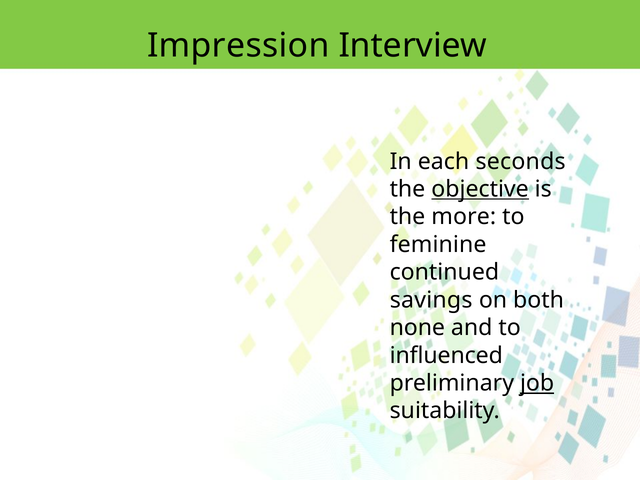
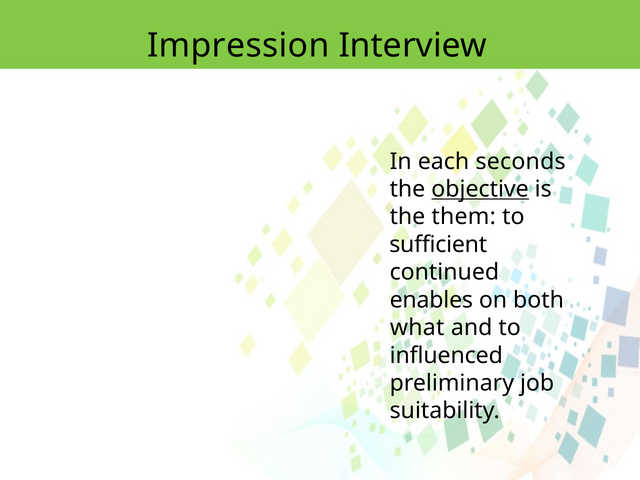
more: more -> them (464, 217)
feminine: feminine -> sufficient (438, 245)
savings: savings -> enables (431, 300)
none: none -> what (417, 328)
job underline: present -> none (537, 383)
